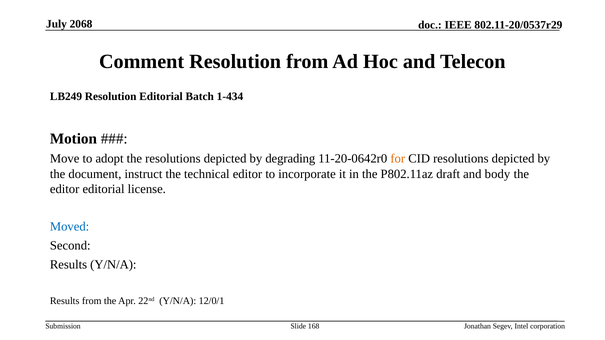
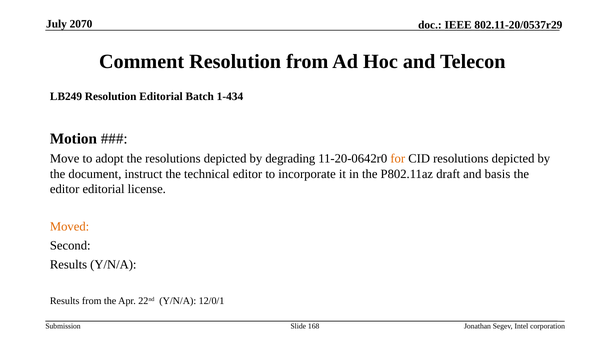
2068: 2068 -> 2070 (81, 24)
body: body -> basis (497, 174)
Moved colour: blue -> orange (70, 227)
